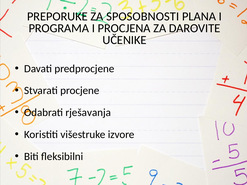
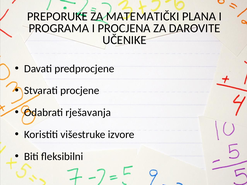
SPOSOBNOSTI: SPOSOBNOSTI -> MATEMATIČKI (143, 16)
